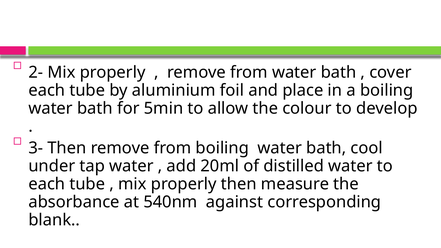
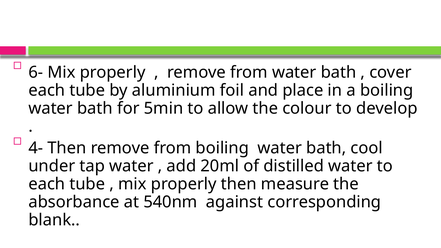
2-: 2- -> 6- (36, 72)
3-: 3- -> 4- (36, 148)
